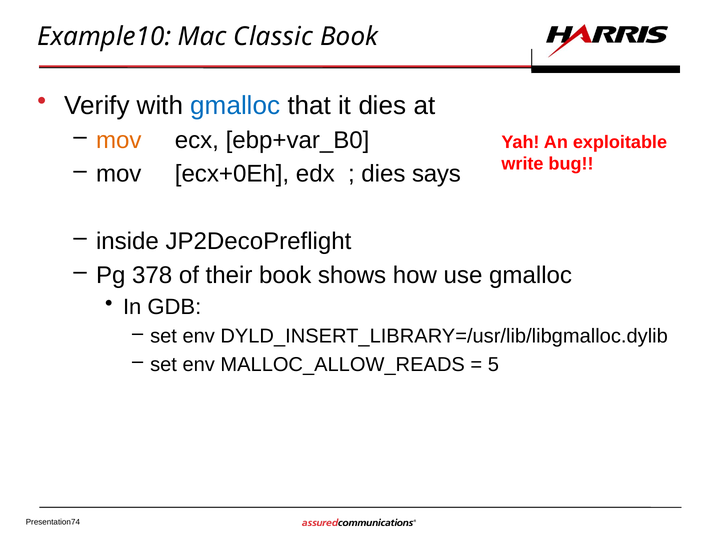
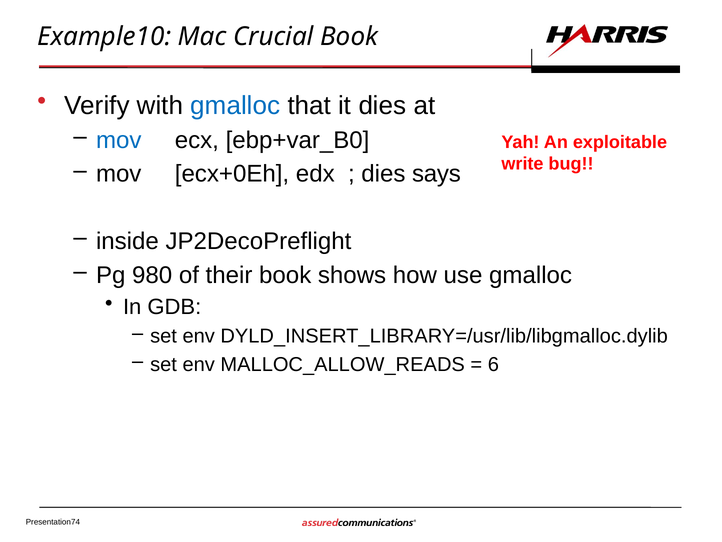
Classic: Classic -> Crucial (273, 37)
mov colour: orange -> blue (119, 140)
378: 378 -> 980 (152, 275)
5: 5 -> 6 (493, 364)
